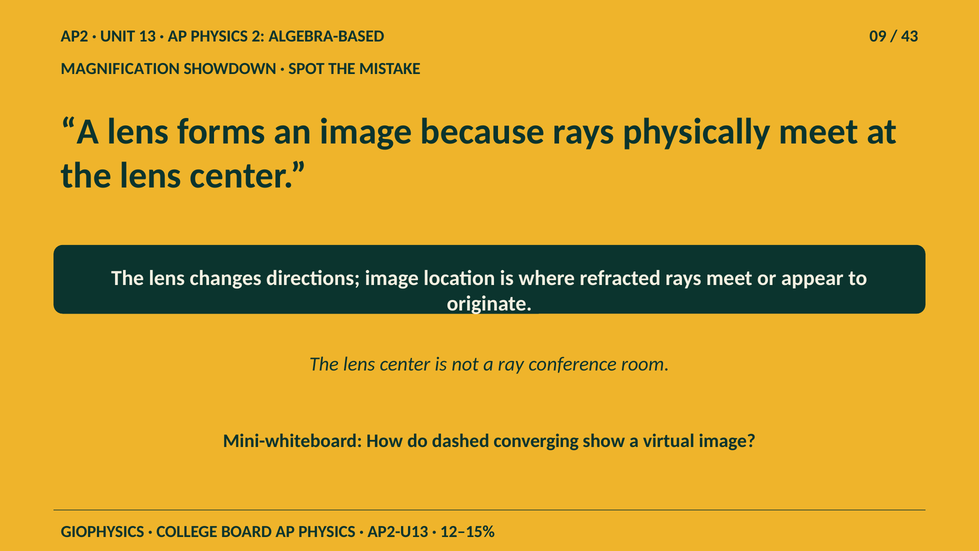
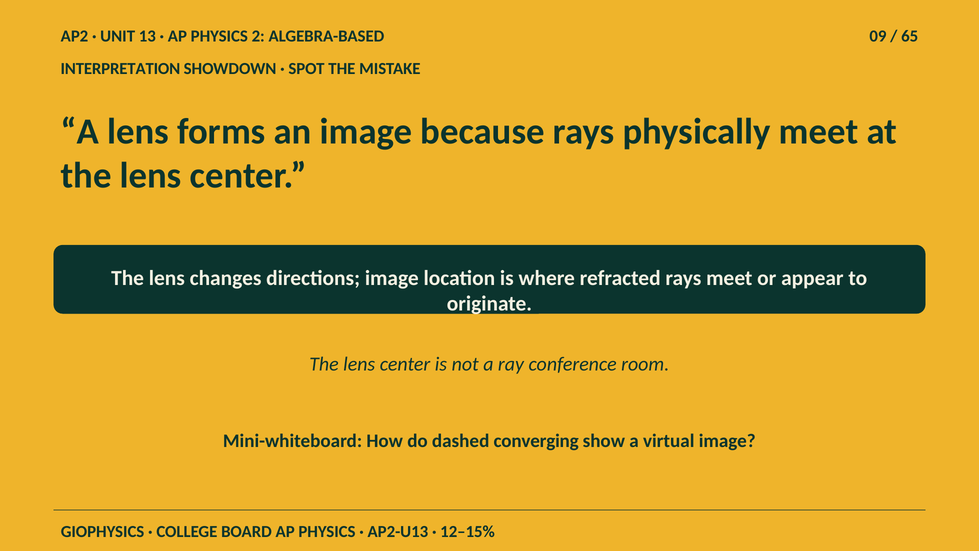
43: 43 -> 65 (910, 36)
MAGNIFICATION: MAGNIFICATION -> INTERPRETATION (120, 68)
